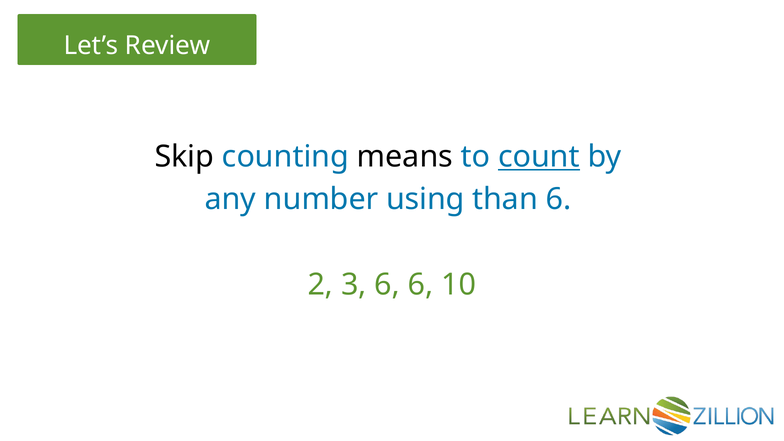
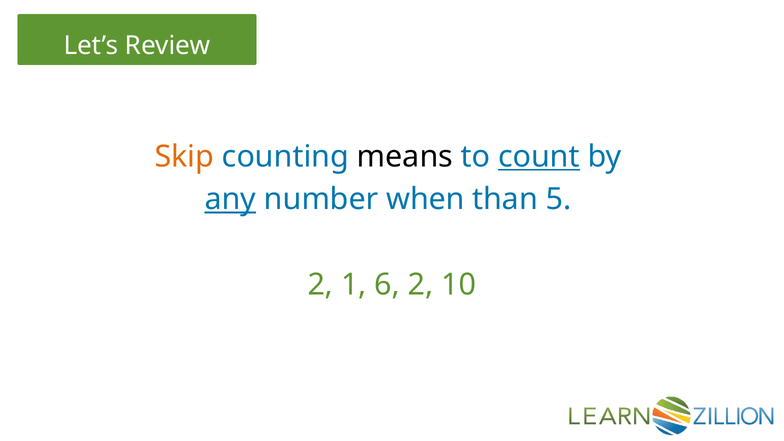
Skip colour: black -> orange (184, 157)
any underline: none -> present (230, 199)
using: using -> when (425, 199)
than 6: 6 -> 5 (559, 199)
3: 3 -> 1 (354, 285)
6 6: 6 -> 2 (421, 285)
